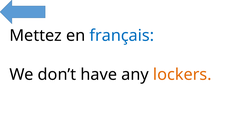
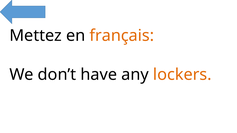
français colour: blue -> orange (122, 36)
